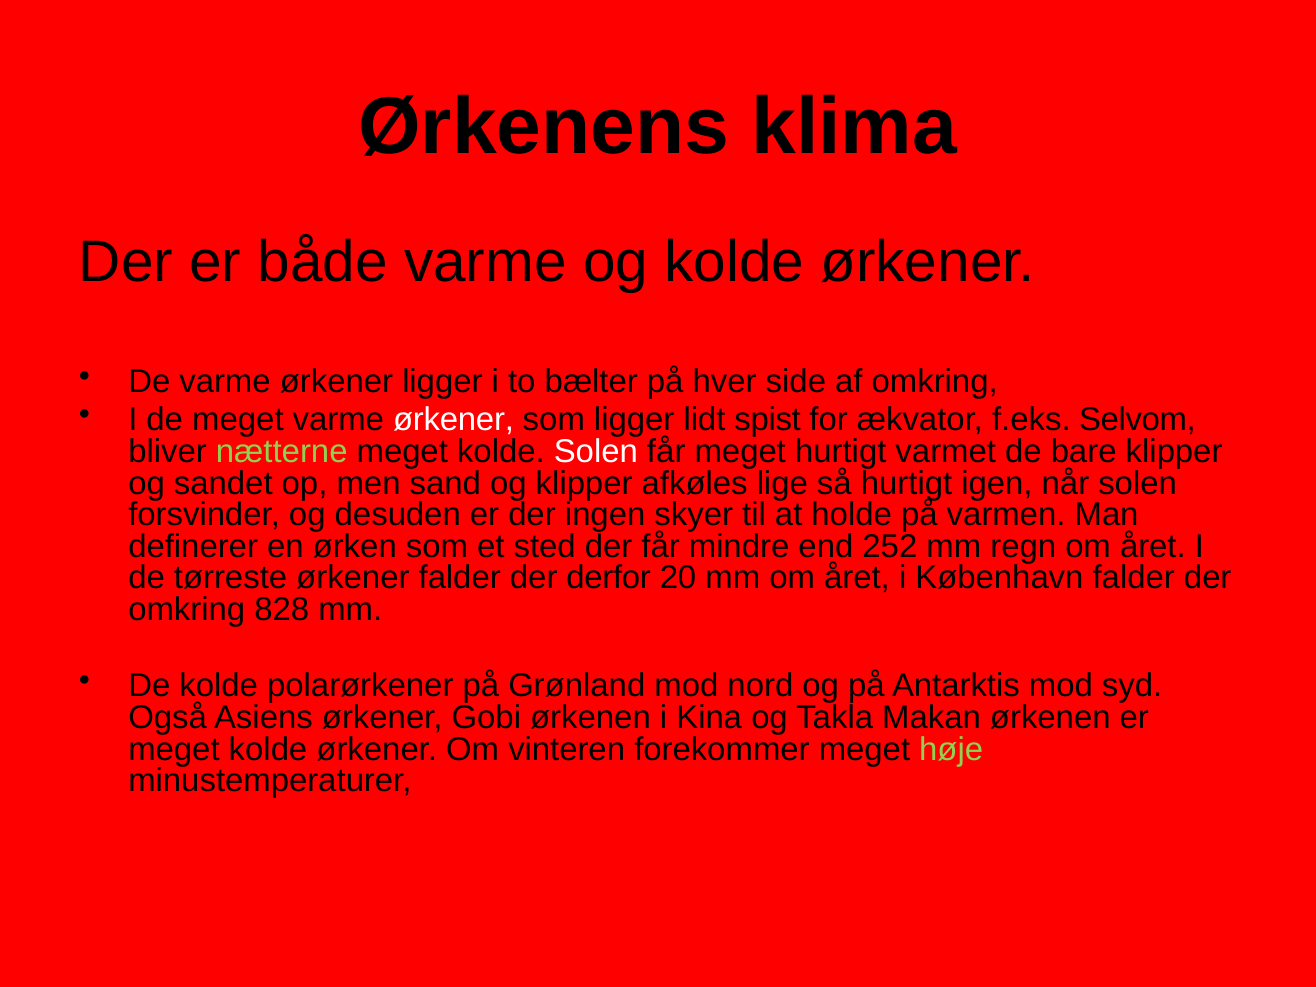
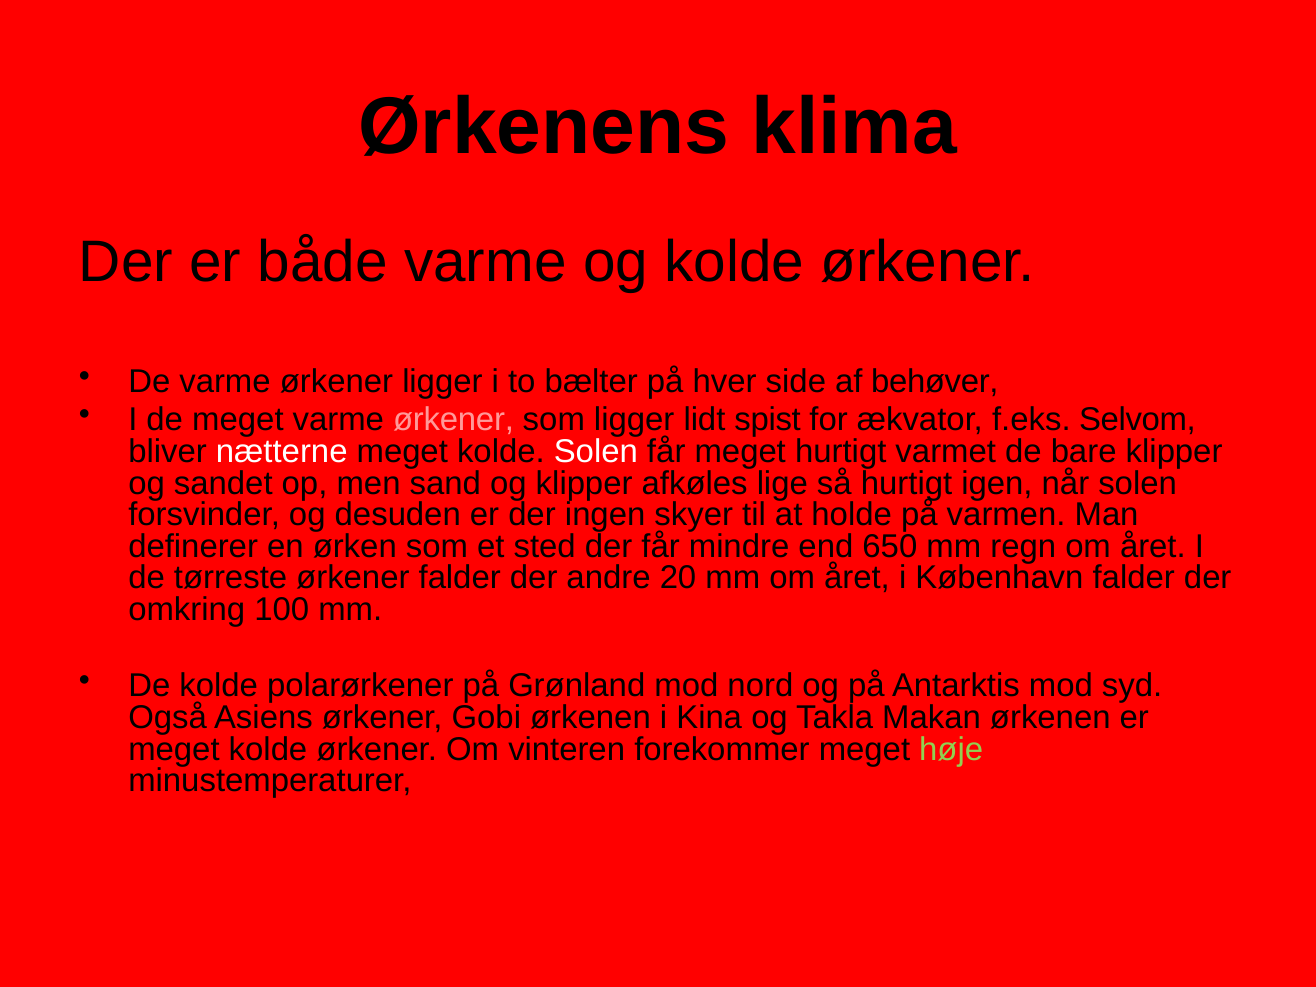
af omkring: omkring -> behøver (935, 382)
ørkener colour: white -> pink (453, 420)
nætterne colour: light green -> white (282, 452)
252: 252 -> 650 (890, 547)
derfor: derfor -> andre (609, 578)
828: 828 -> 100 (282, 610)
